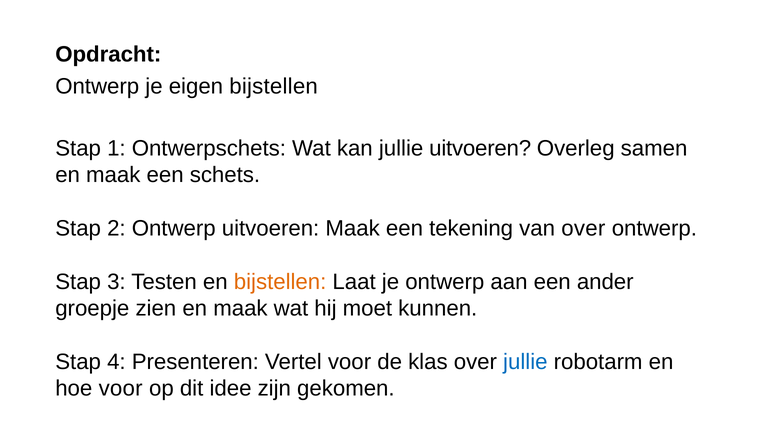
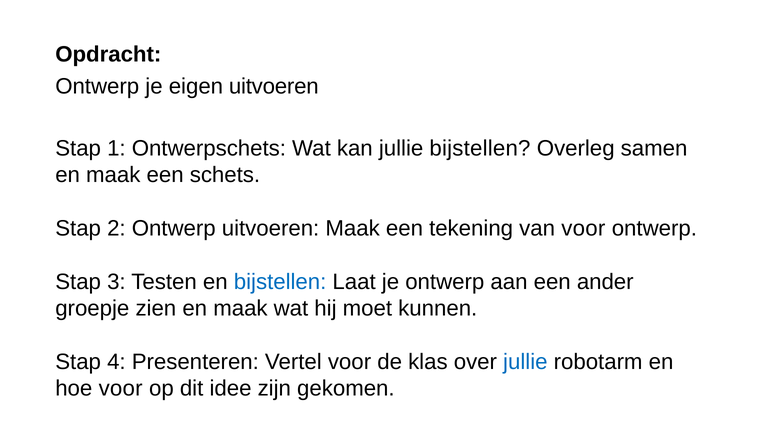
eigen bijstellen: bijstellen -> uitvoeren (274, 86)
jullie uitvoeren: uitvoeren -> bijstellen (480, 148)
van over: over -> voor (583, 228)
bijstellen colour: orange -> blue (280, 282)
